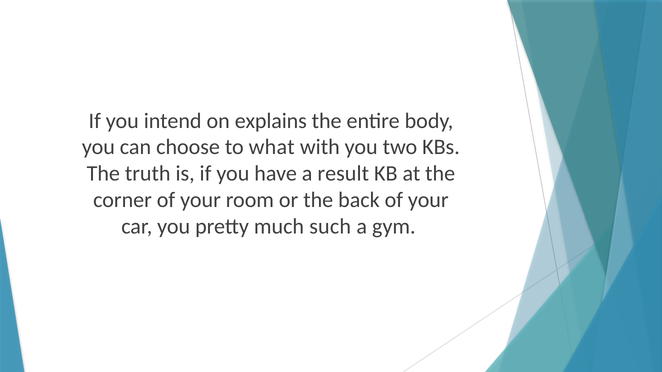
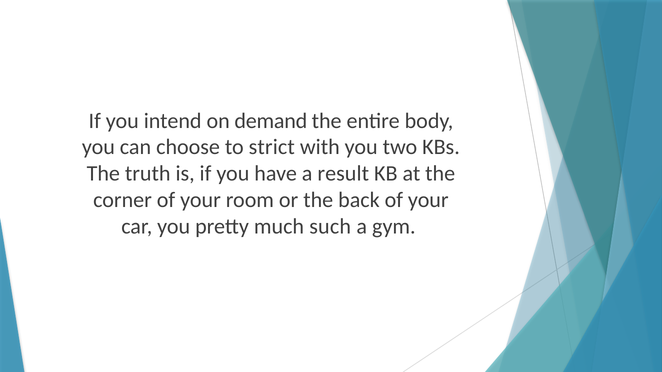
explains: explains -> demand (271, 121)
what: what -> strict (272, 147)
